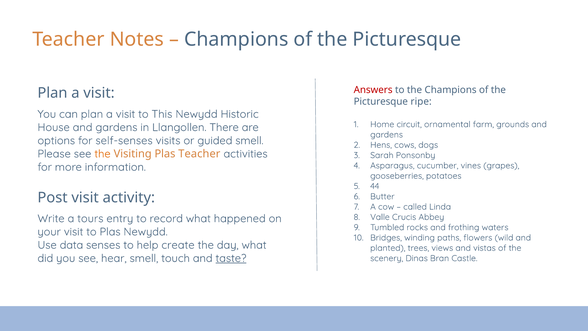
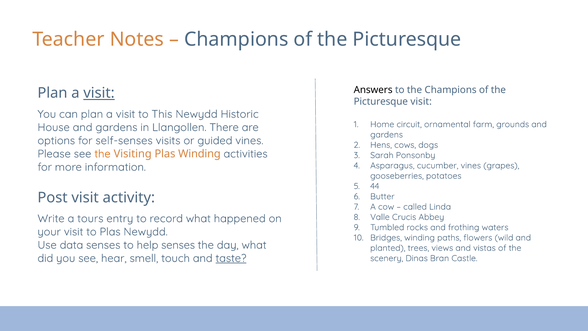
Answers colour: red -> black (373, 90)
visit underline: none -> present (99, 93)
Picturesque ripe: ripe -> visit (421, 102)
guided smell: smell -> vines (249, 141)
Plas Teacher: Teacher -> Winding (199, 154)
help create: create -> senses (178, 245)
